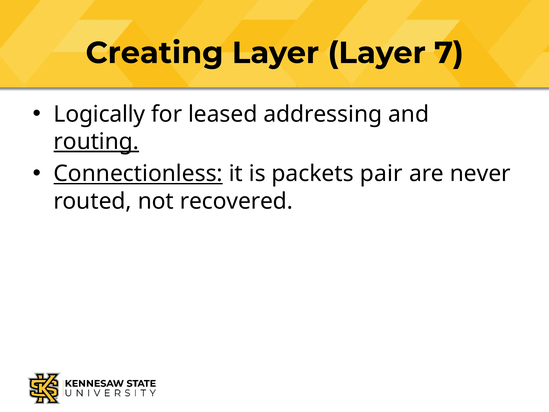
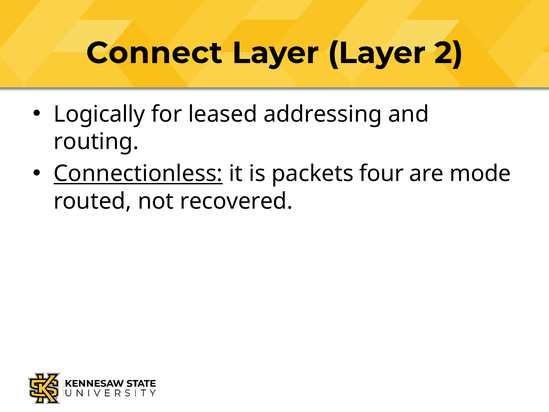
Creating: Creating -> Connect (154, 53)
7: 7 -> 2 (449, 53)
routing underline: present -> none (96, 142)
pair: pair -> four (382, 174)
never: never -> mode (480, 174)
